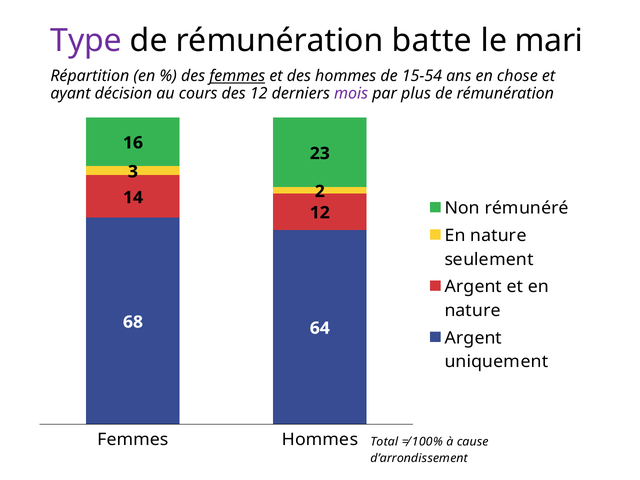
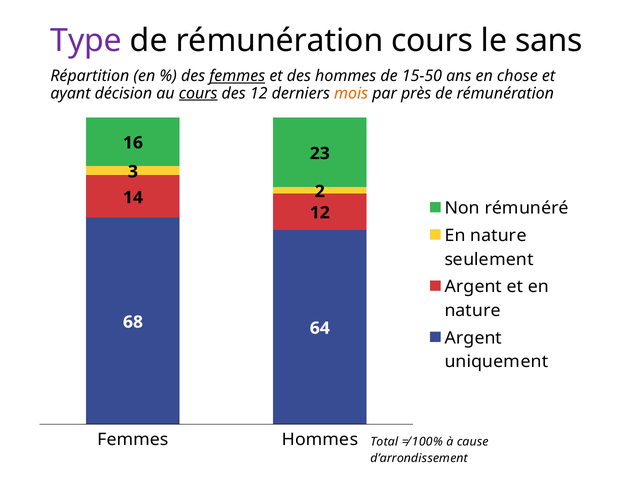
rémunération batte: batte -> cours (432, 41)
mari: mari -> sans (549, 41)
15-54: 15-54 -> 15-50 (422, 76)
cours underline: none -> present (198, 93)
mois colour: purple -> orange (351, 93)
plus: plus -> près (416, 93)
